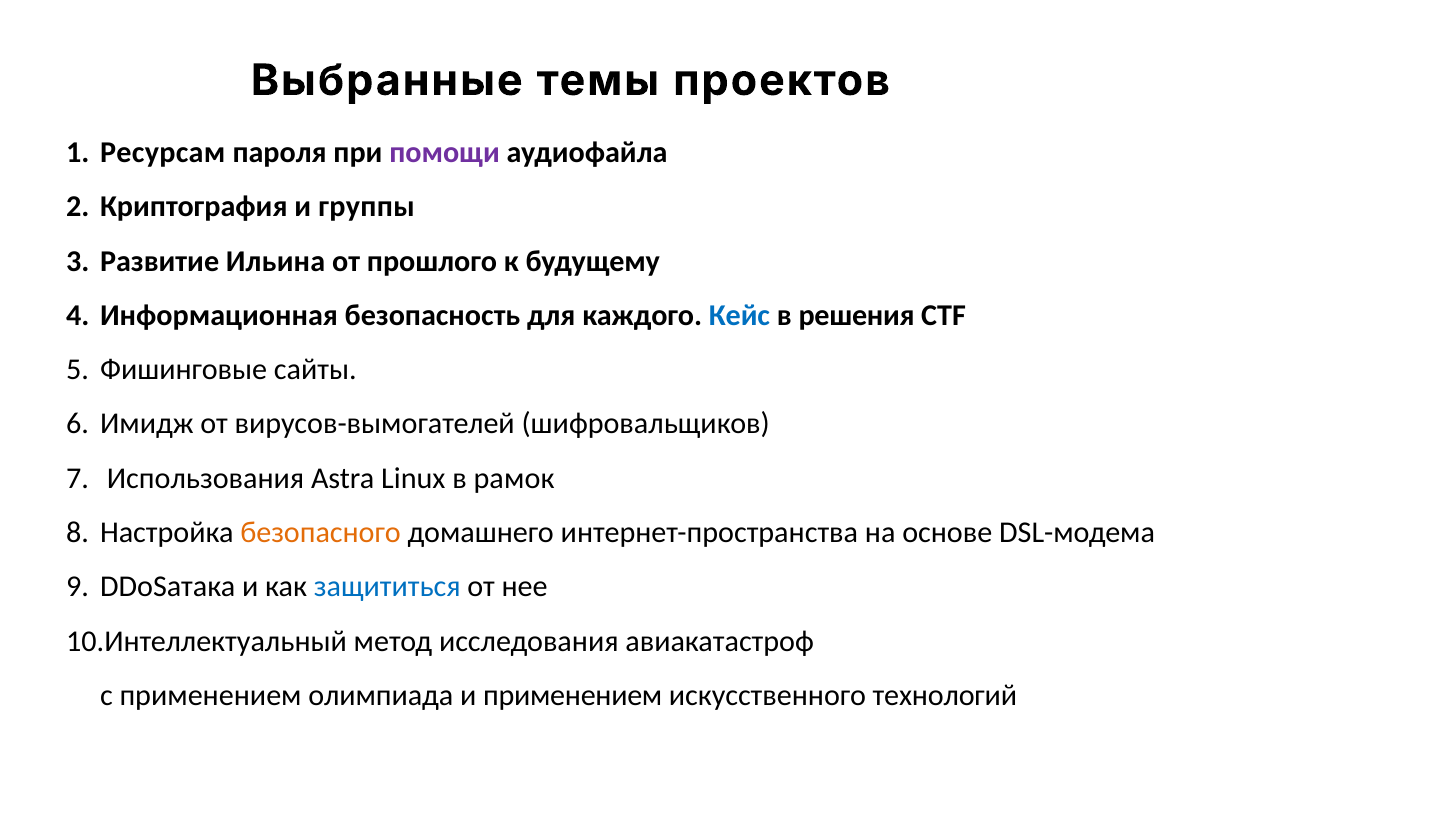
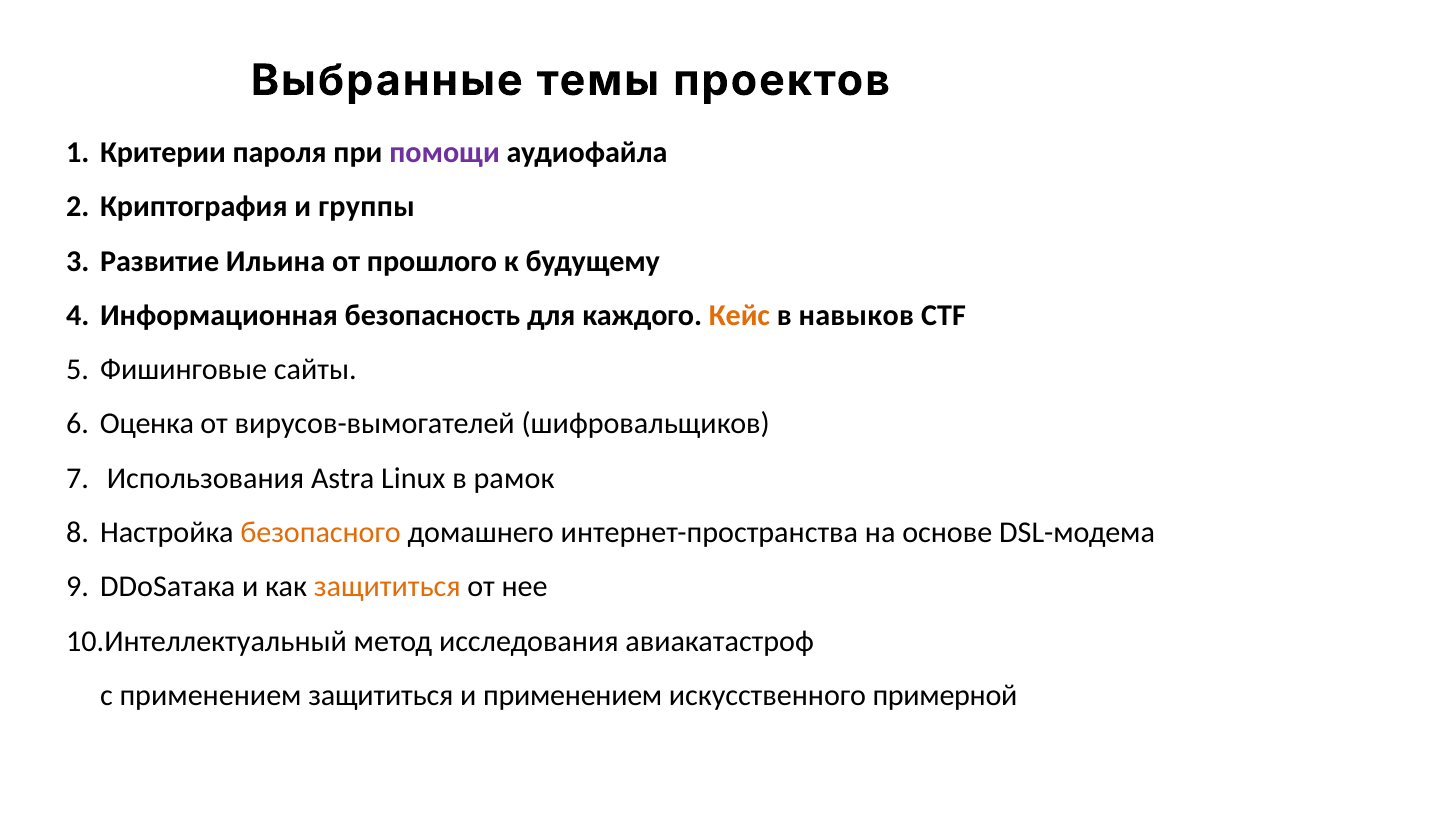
Ресурсам: Ресурсам -> Критерии (163, 153)
Кейс colour: blue -> orange (739, 315)
решения: решения -> навыков (856, 315)
Имидж: Имидж -> Оценка (147, 424)
защититься colour: blue -> orange (387, 587)
применением олимпиада: олимпиада -> защититься (381, 695)
технологий: технологий -> примерной (945, 695)
